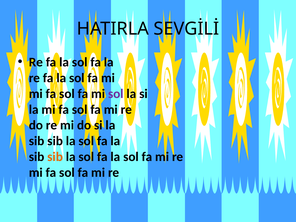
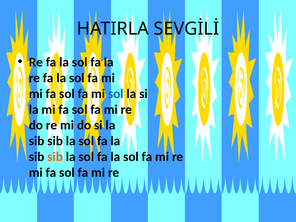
sol colour: purple -> blue (116, 94)
